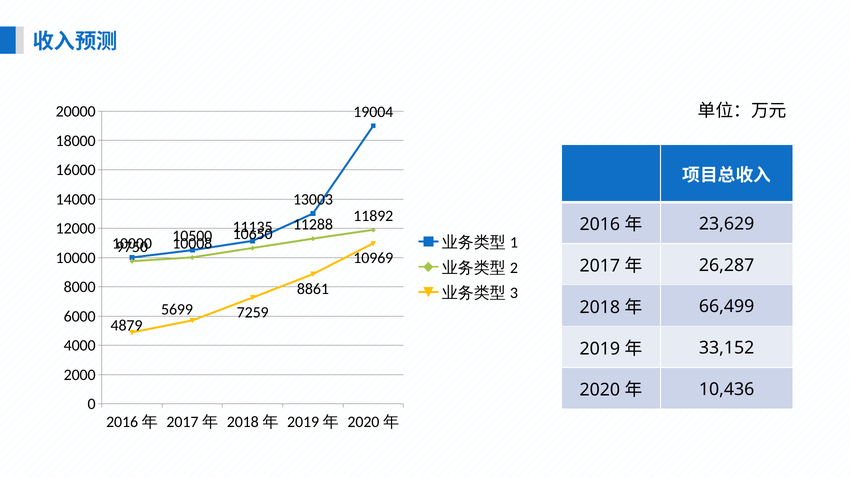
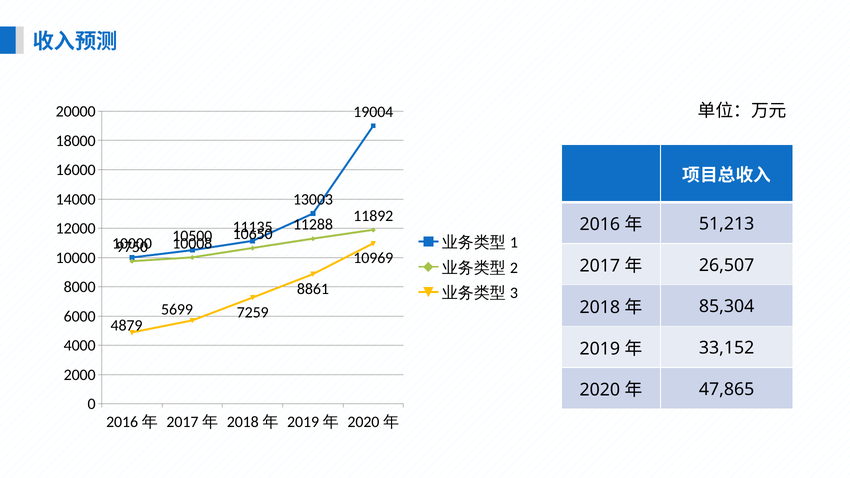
23,629: 23,629 -> 51,213 (727, 224)
26,287: 26,287 -> 26,507 (727, 265)
66,499: 66,499 -> 85,304 (727, 307)
10,436: 10,436 -> 47,865 (727, 389)
